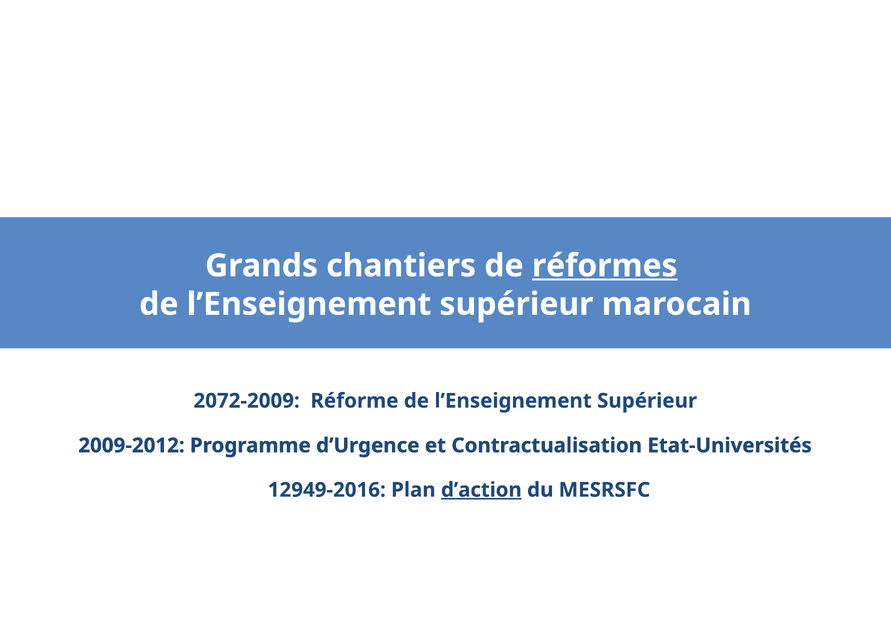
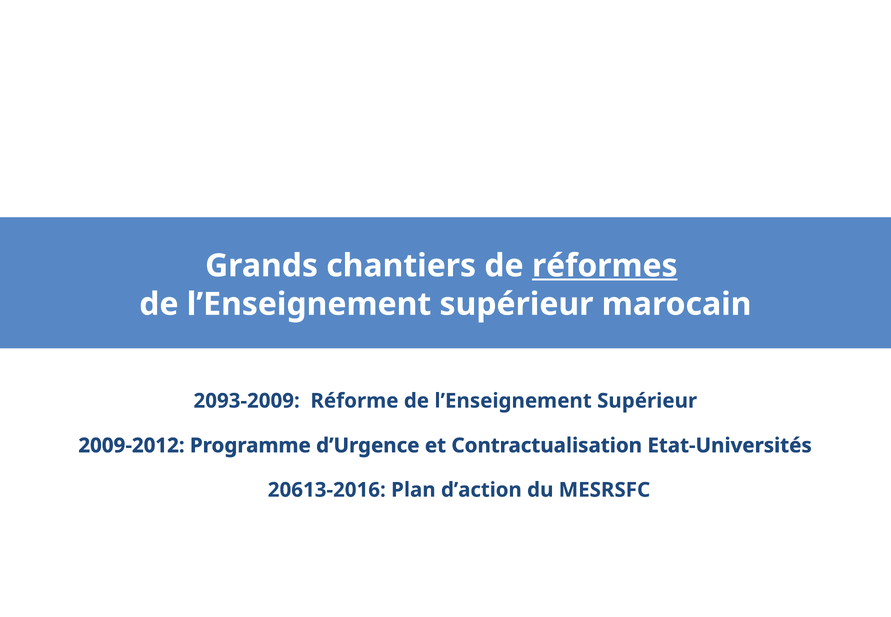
2072-2009: 2072-2009 -> 2093-2009 (247, 401)
12949-2016: 12949-2016 -> 20613-2016 (327, 490)
d’action underline: present -> none (481, 490)
